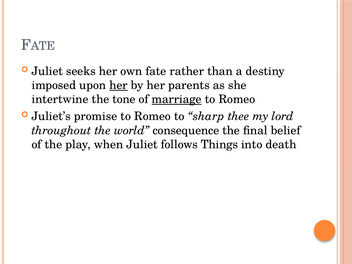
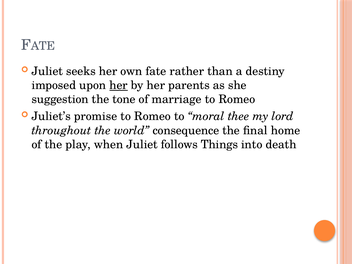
intertwine: intertwine -> suggestion (60, 99)
marriage underline: present -> none (177, 99)
sharp: sharp -> moral (206, 116)
belief: belief -> home (286, 130)
